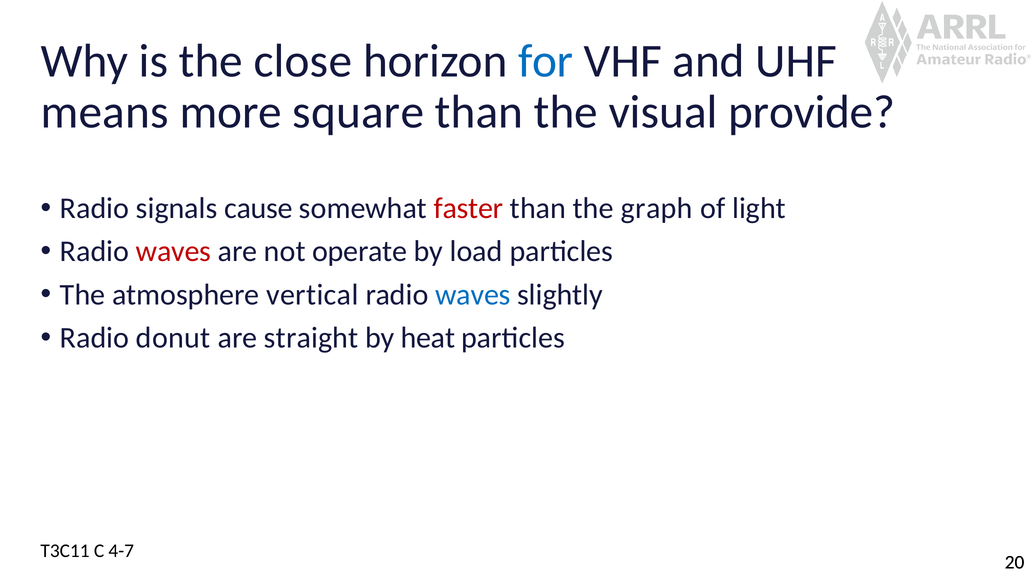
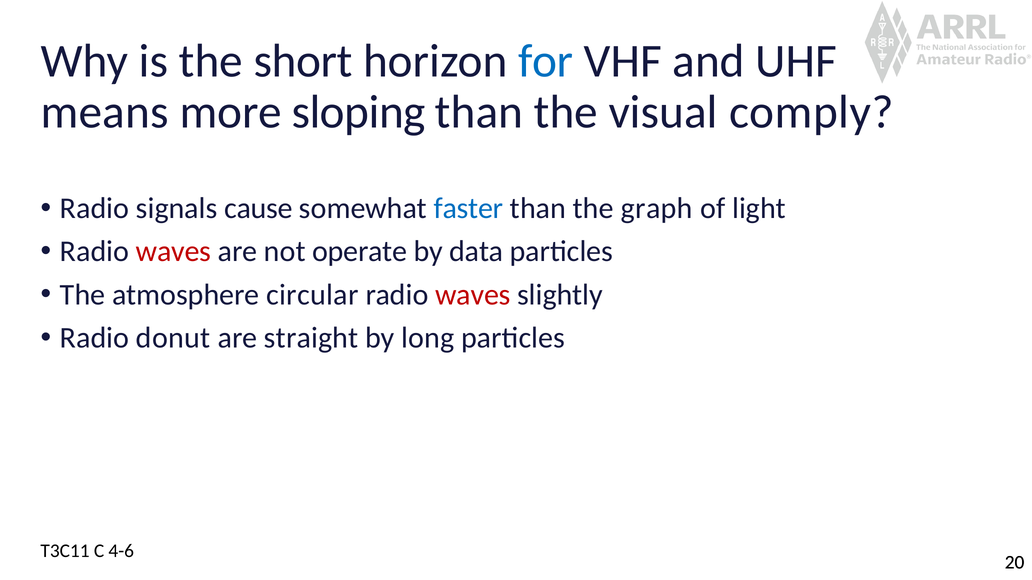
close: close -> short (303, 61)
square: square -> sloping (359, 112)
provide: provide -> comply (811, 112)
faster colour: red -> blue (469, 208)
load: load -> data (476, 252)
vertical: vertical -> circular (312, 295)
waves colour: blue -> red (473, 295)
heat: heat -> long (428, 338)
4-7: 4-7 -> 4-6 (121, 551)
